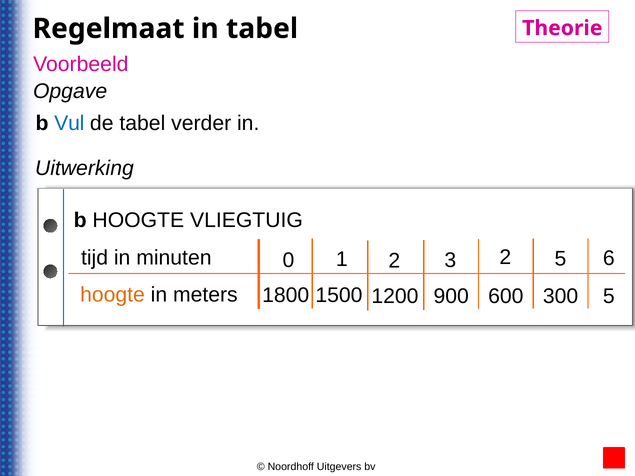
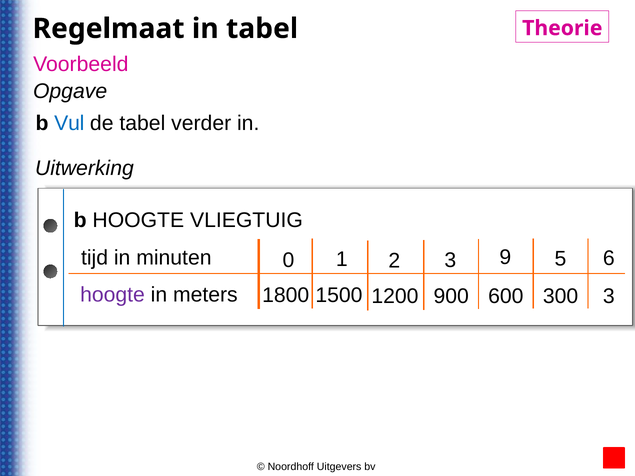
3 2: 2 -> 9 (505, 258)
hoogte colour: orange -> purple (112, 295)
300 5: 5 -> 3 (609, 297)
